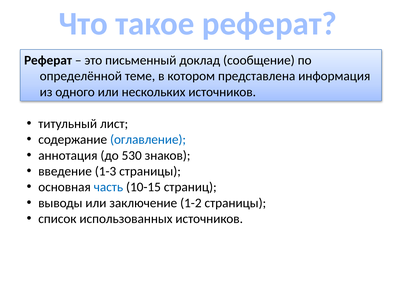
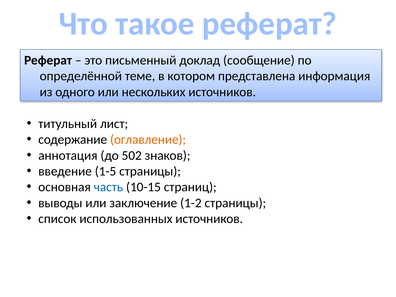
оглавление colour: blue -> orange (148, 140)
530: 530 -> 502 (132, 155)
1-3: 1-3 -> 1-5 (106, 171)
